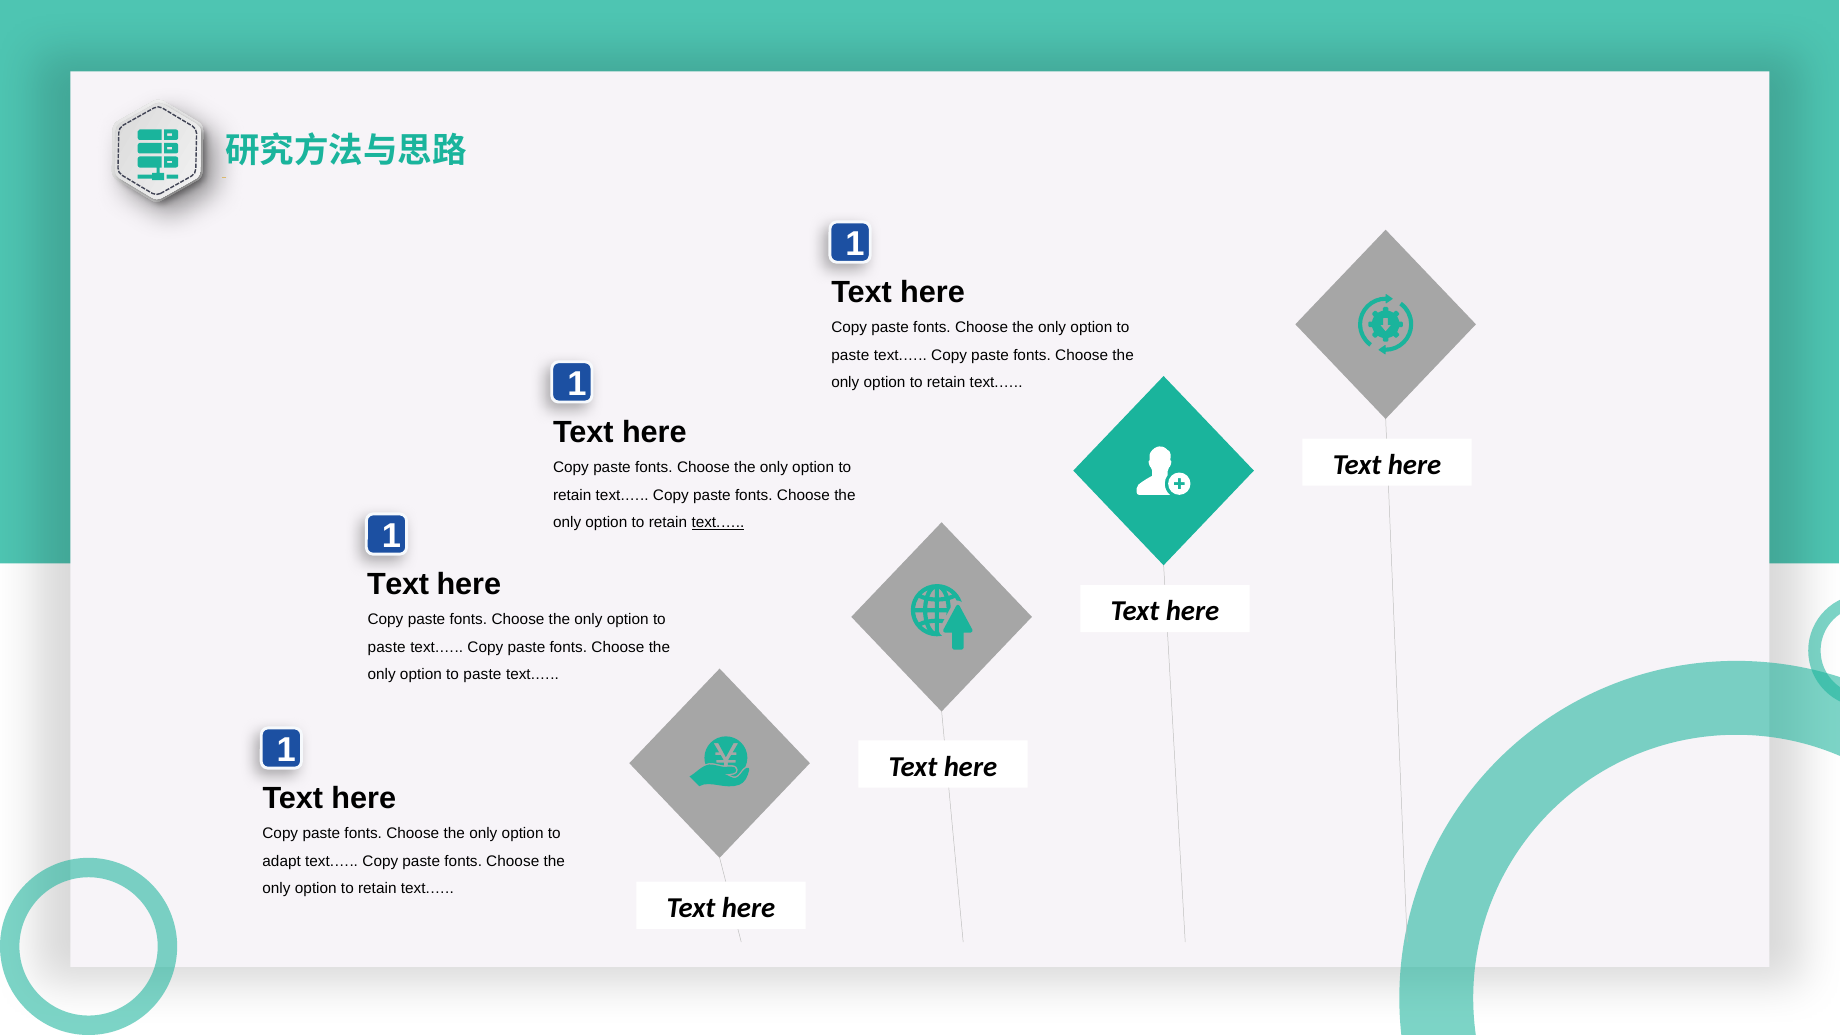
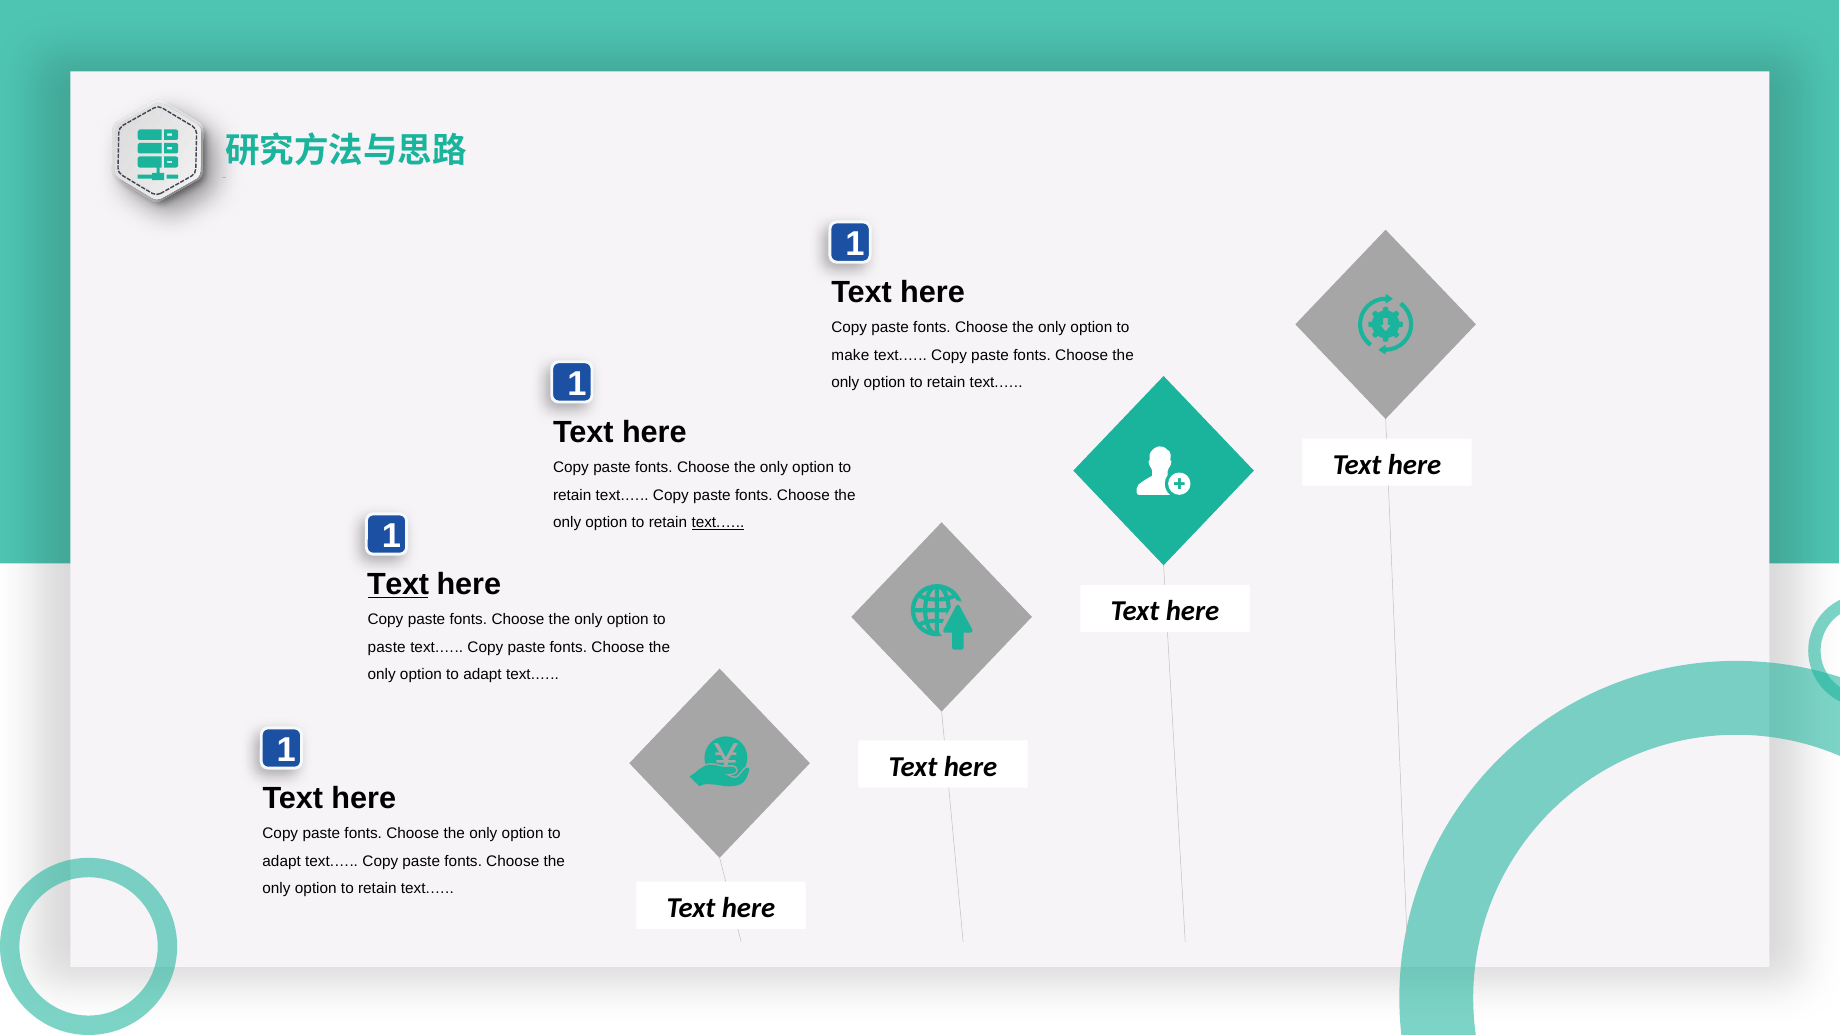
paste: paste -> make (850, 355)
Text underline: none -> present (398, 584)
paste: paste -> adapt (482, 675)
